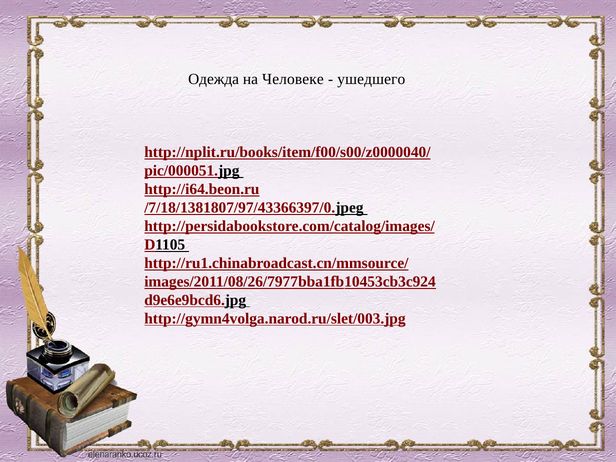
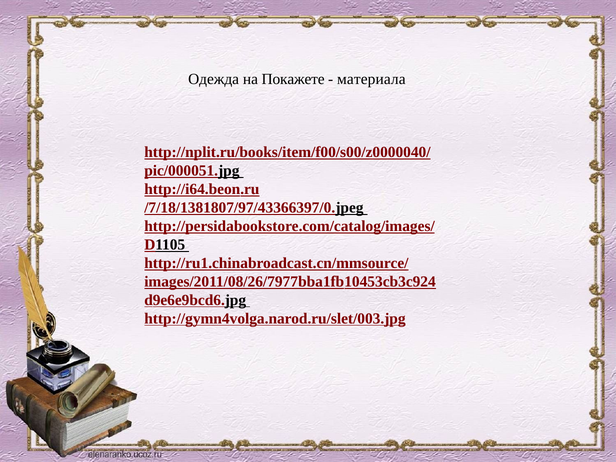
Человеке: Человеке -> Покажете (293, 79)
ушедшего: ушедшего -> материала (371, 79)
